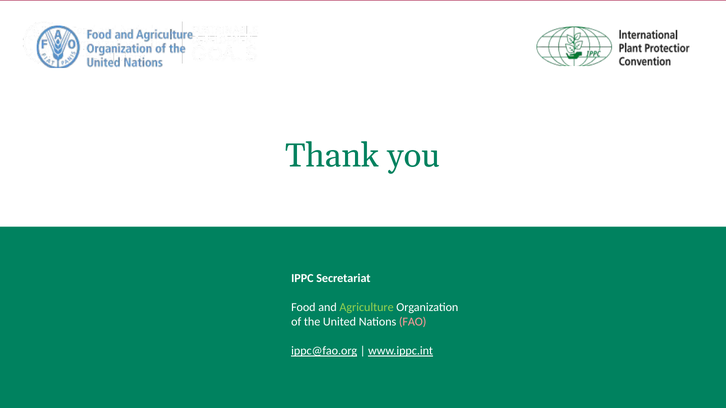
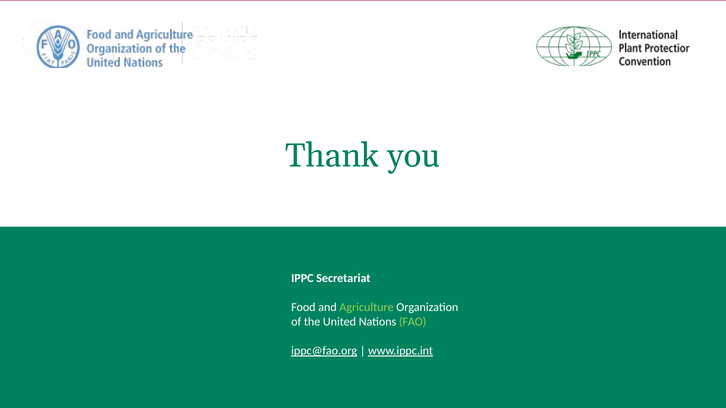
FAO colour: pink -> light green (413, 322)
